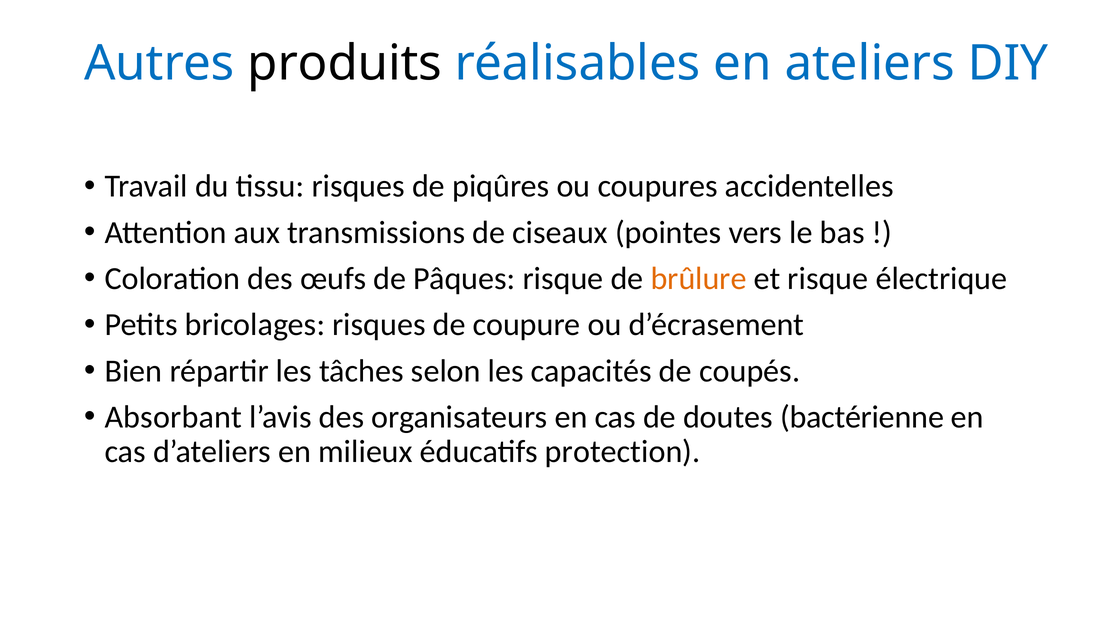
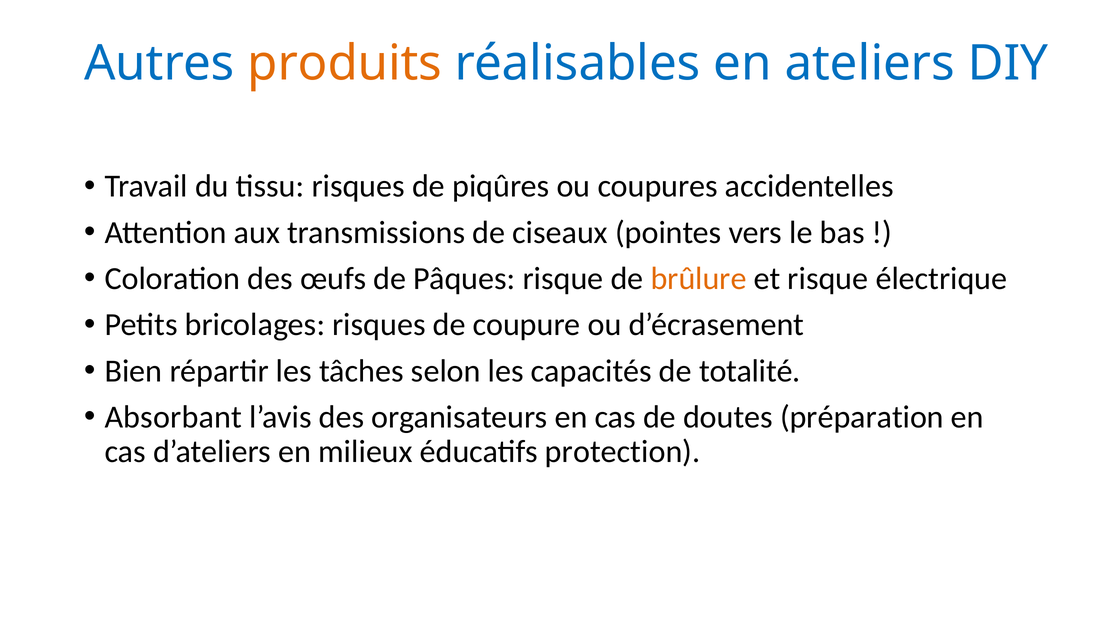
produits colour: black -> orange (345, 63)
coupés: coupés -> totalité (750, 371)
bactérienne: bactérienne -> préparation (862, 417)
